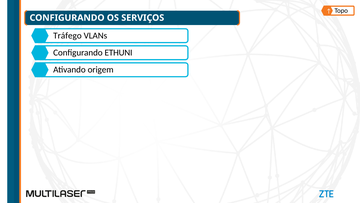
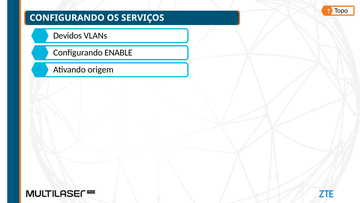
Tráfego: Tráfego -> Devidos (68, 36)
ETHUNI: ETHUNI -> ENABLE (118, 53)
